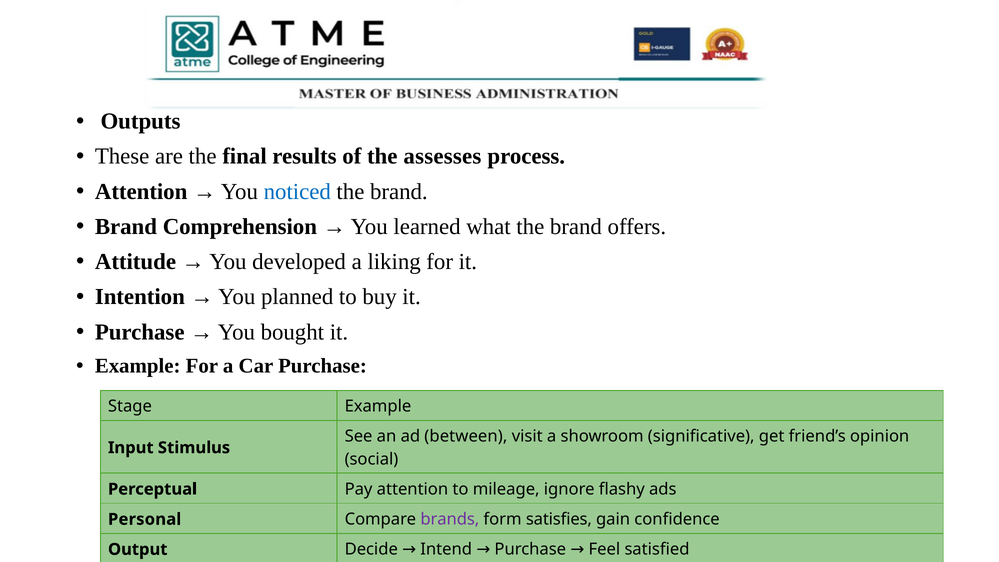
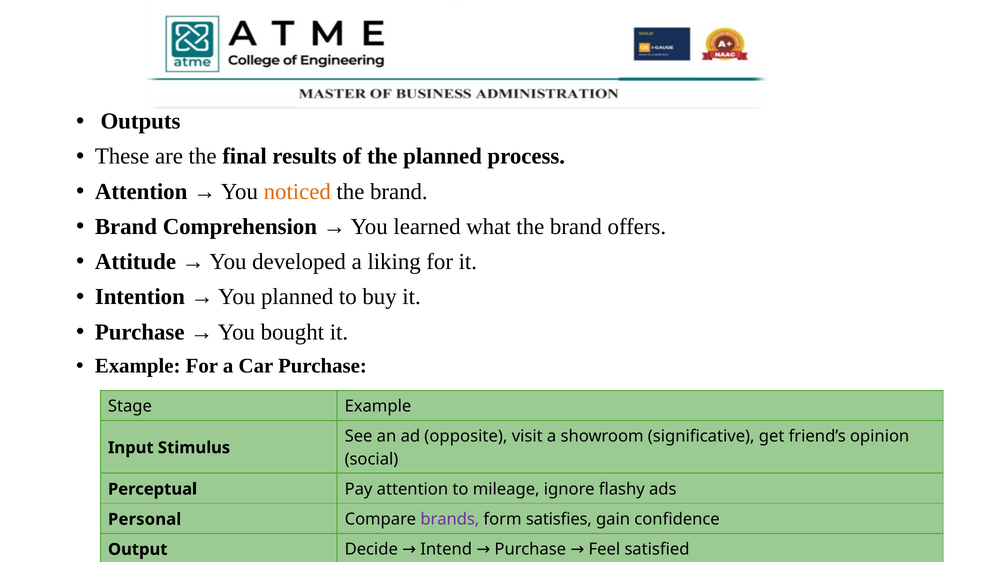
the assesses: assesses -> planned (443, 156)
noticed colour: blue -> orange (297, 192)
between: between -> opposite (466, 436)
